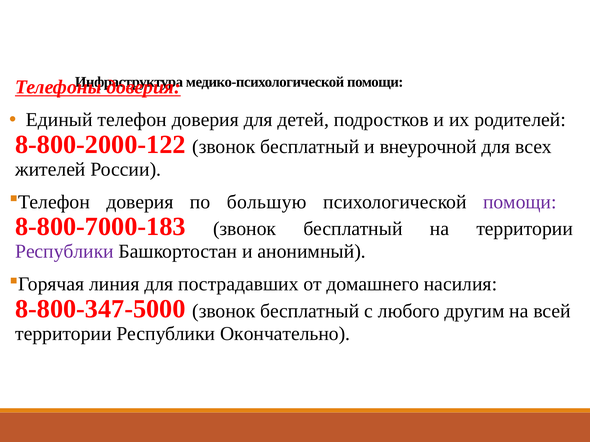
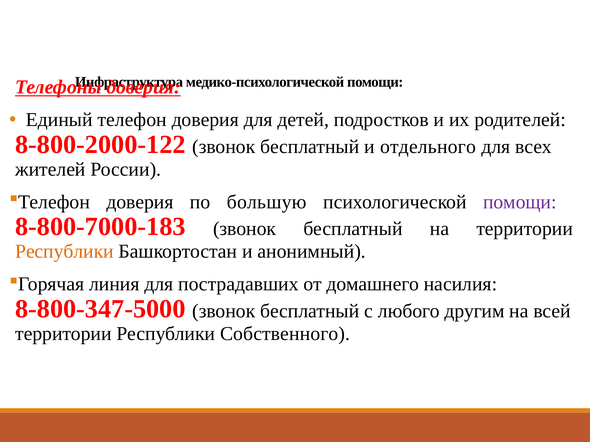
внеурочной: внеурочной -> отдельного (428, 147)
Республики colour: purple -> orange (64, 252)
Окончательно: Окончательно -> Собственного (285, 334)
